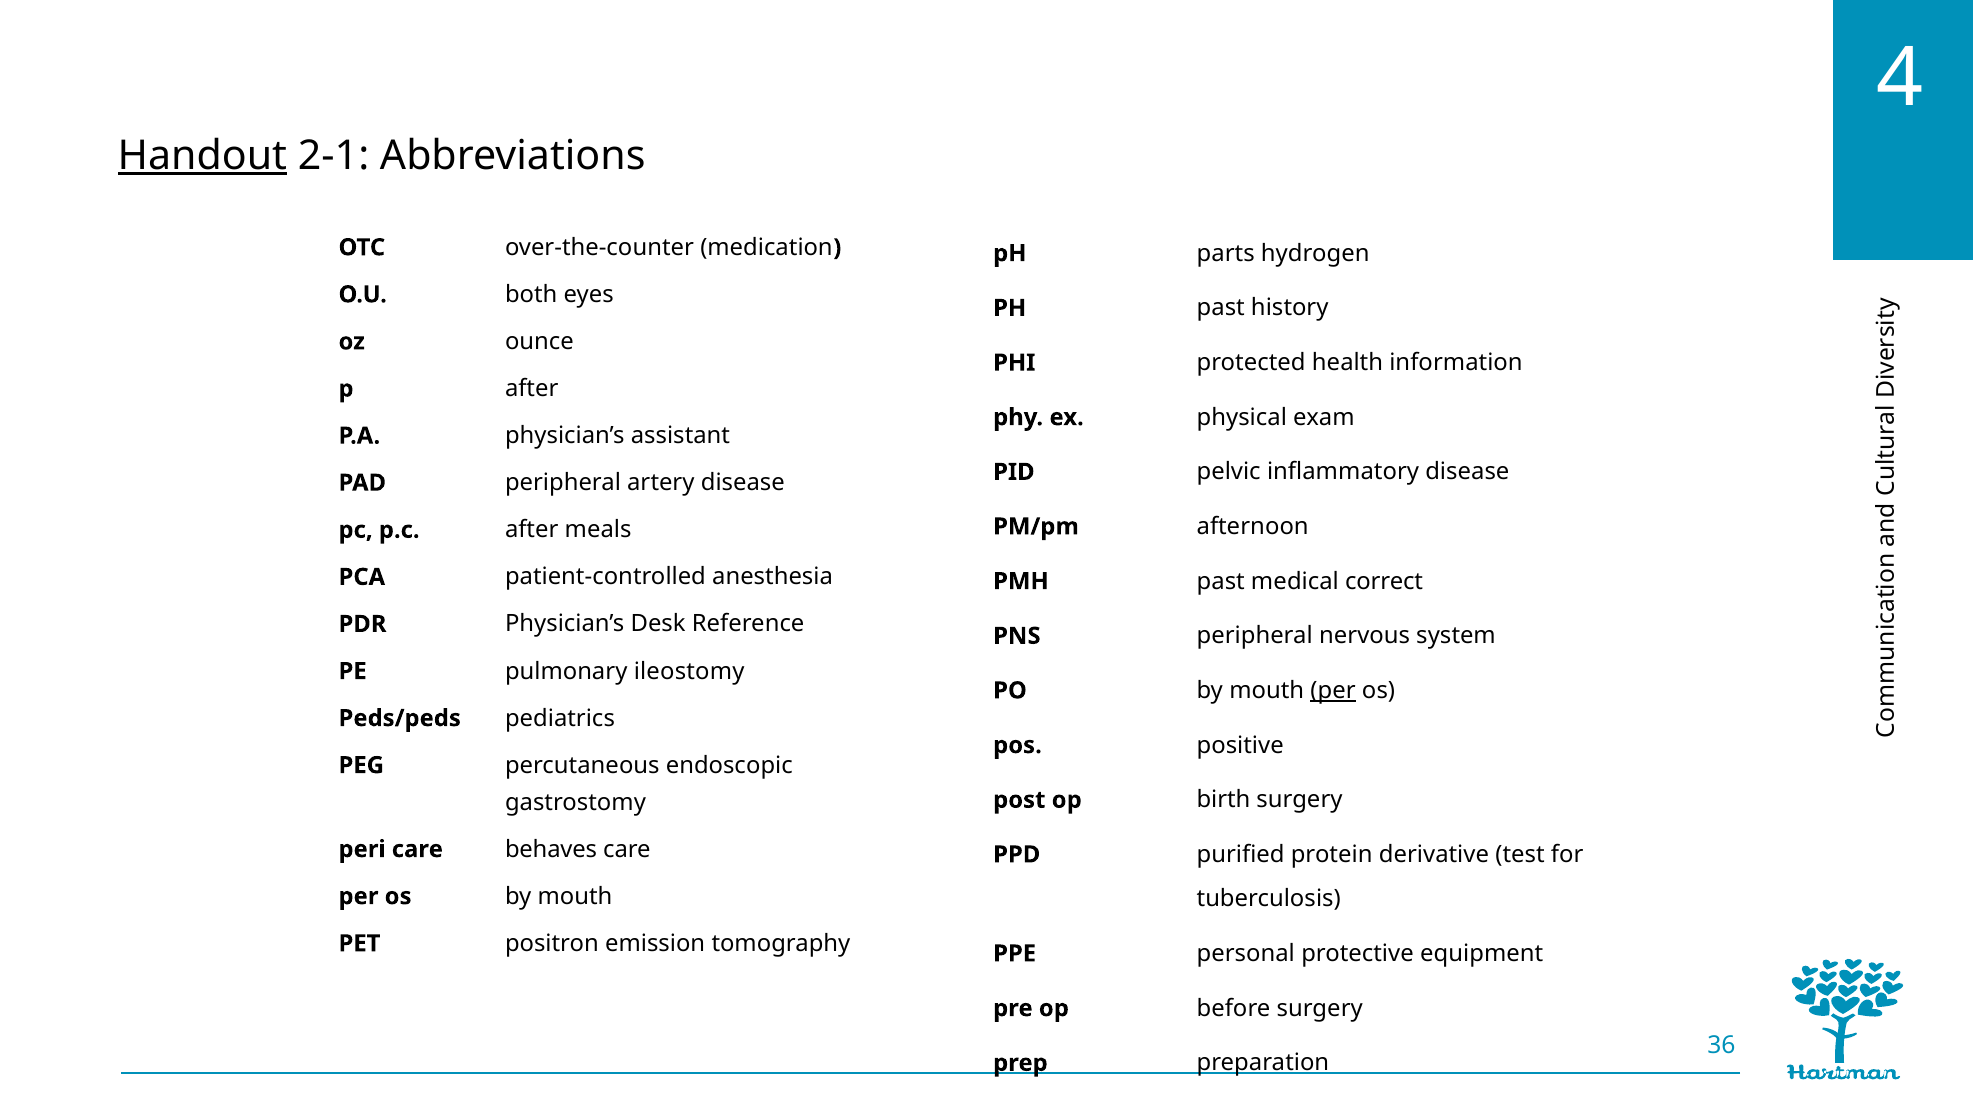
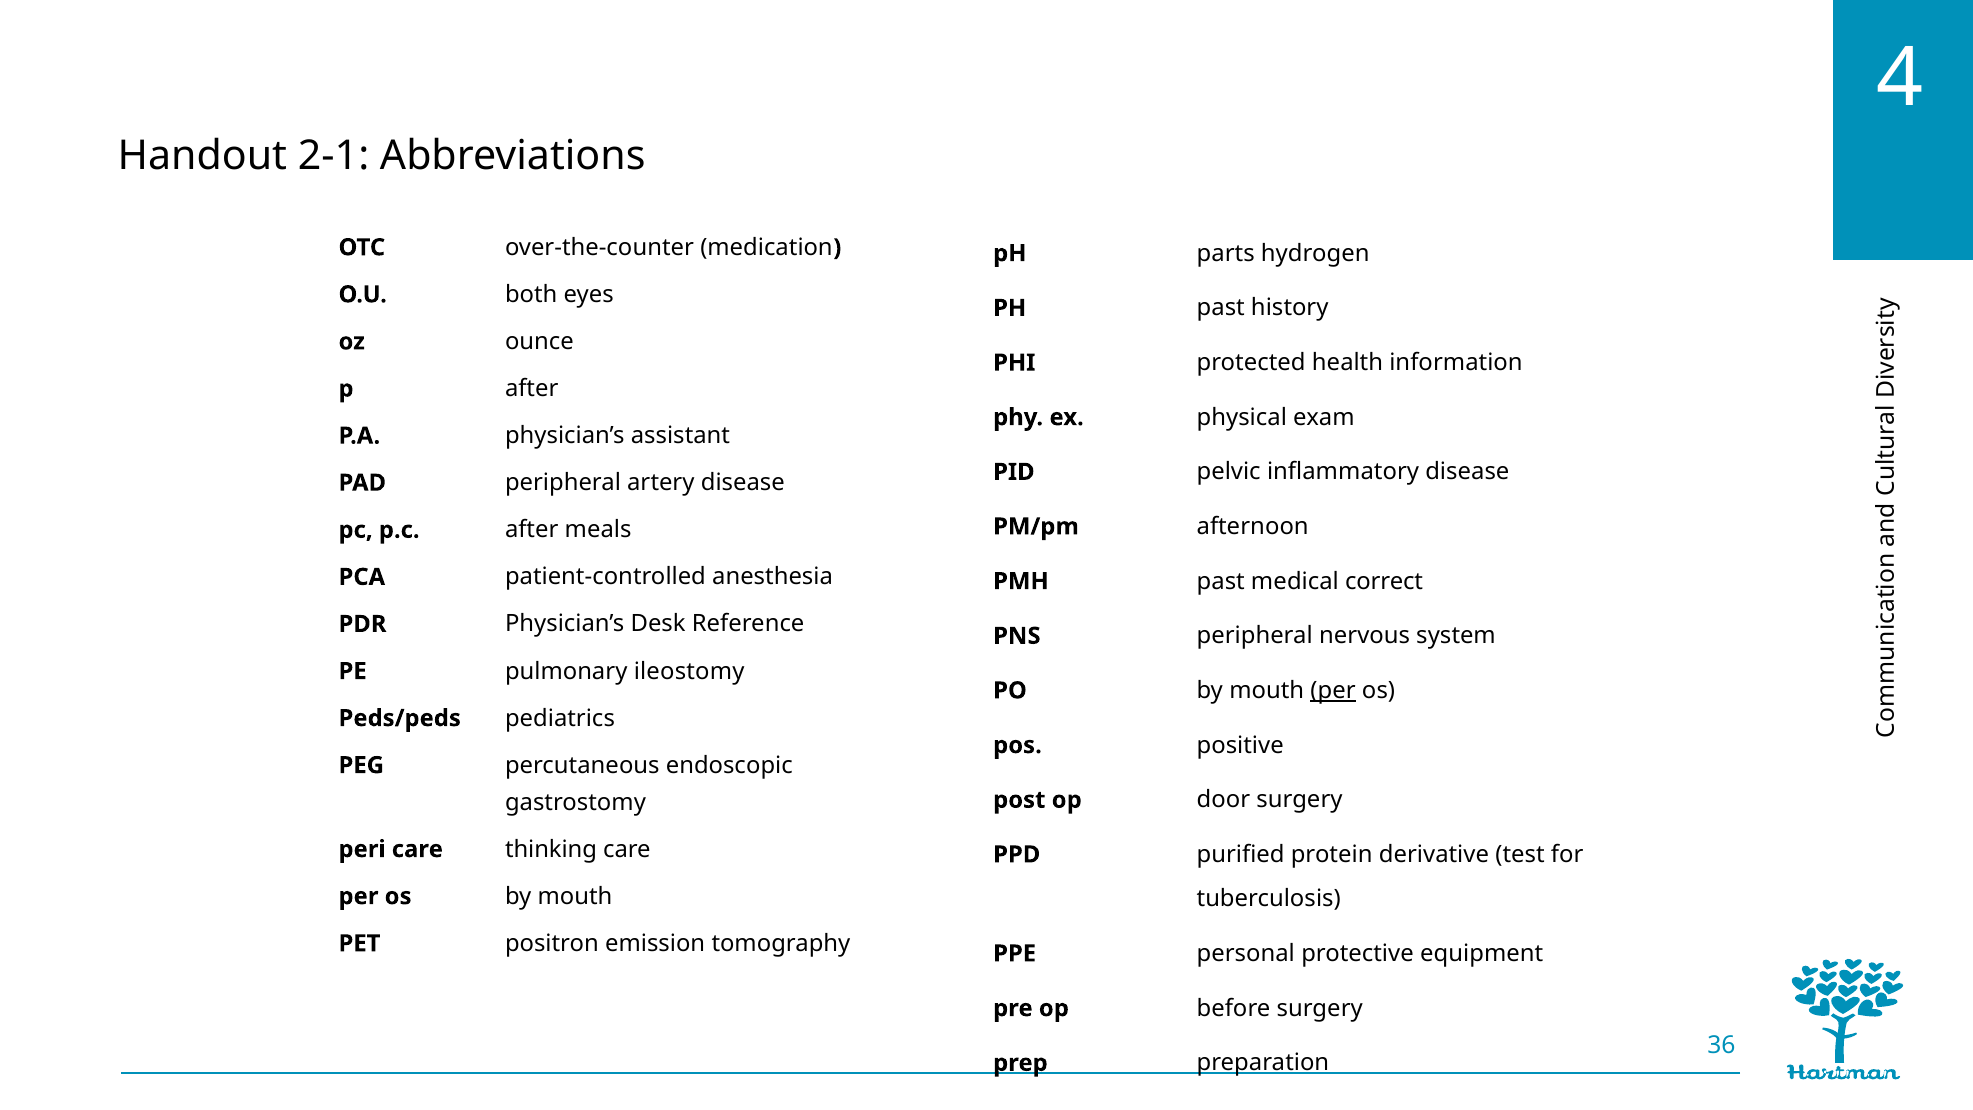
Handout underline: present -> none (202, 156)
birth: birth -> door (1223, 800)
behaves: behaves -> thinking (551, 849)
